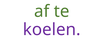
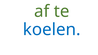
koelen colour: purple -> blue (52, 30)
